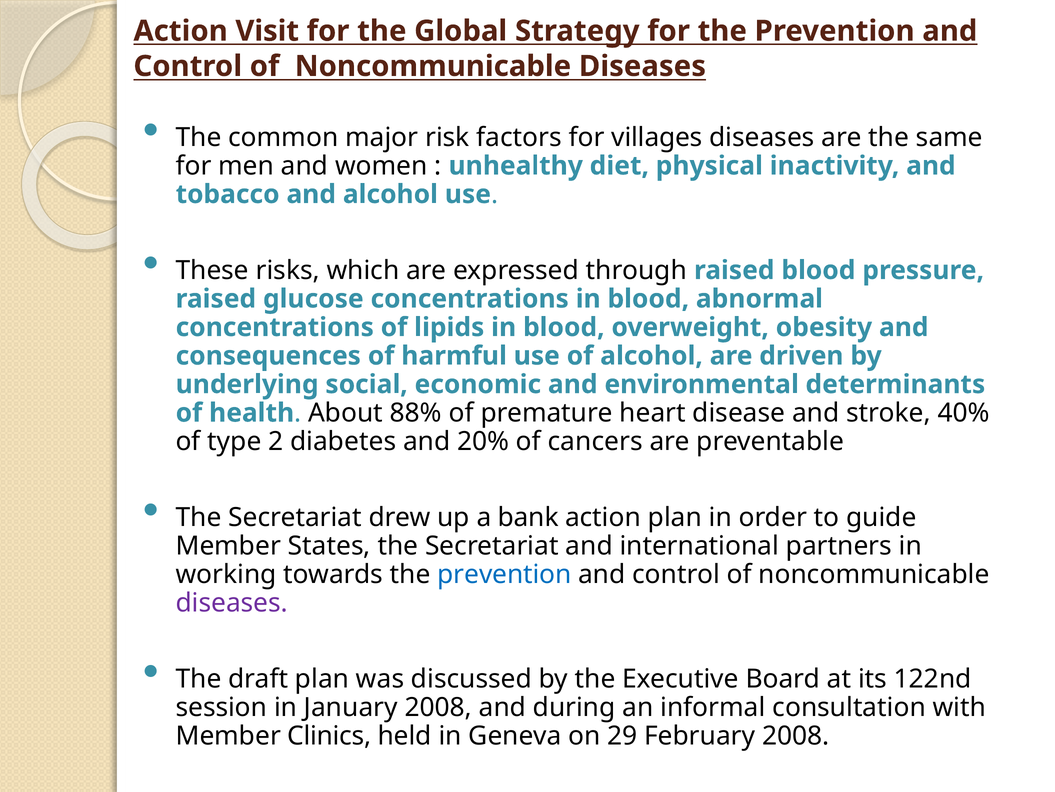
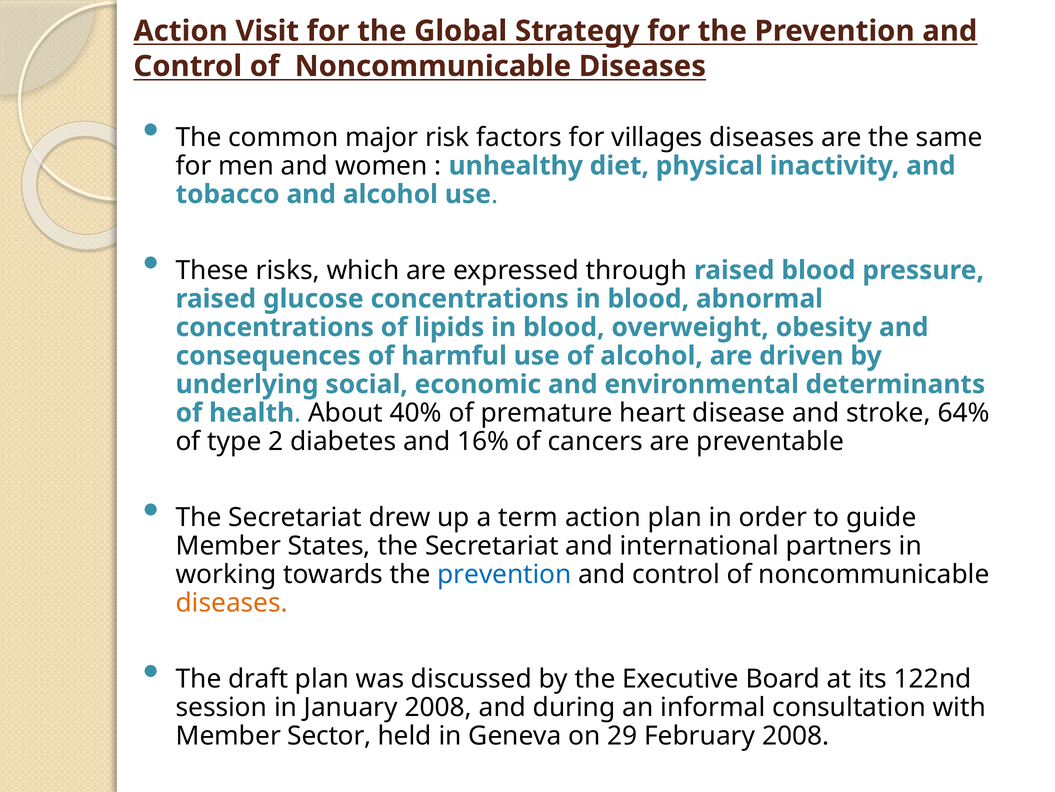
88%: 88% -> 40% (416, 413)
40%: 40% -> 64% (964, 413)
20%: 20% -> 16% (483, 441)
bank: bank -> term (528, 517)
diseases colour: purple -> orange (232, 602)
Clinics: Clinics -> Sector (329, 735)
